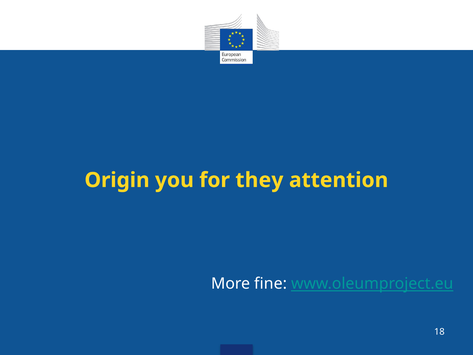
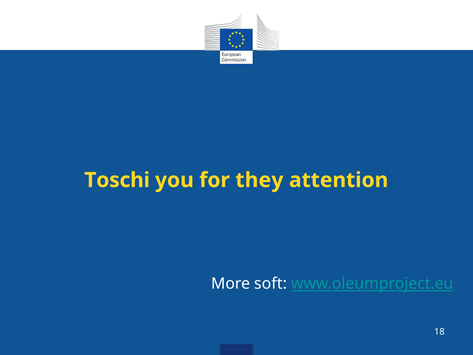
Origin: Origin -> Toschi (117, 180)
fine: fine -> soft (270, 283)
